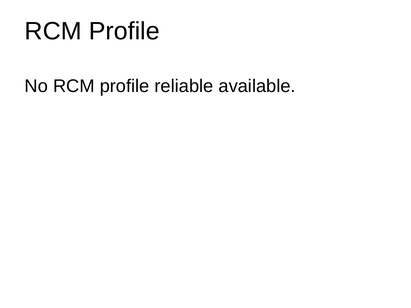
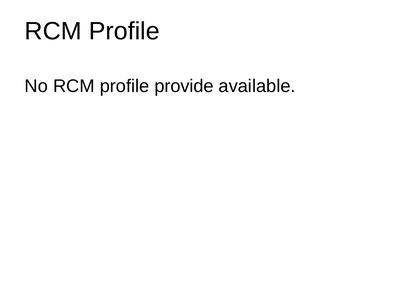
reliable: reliable -> provide (184, 86)
